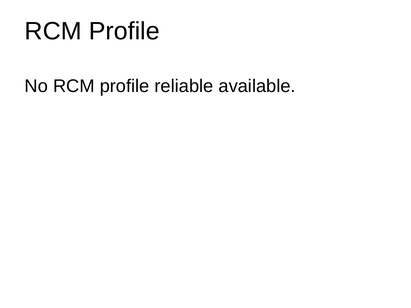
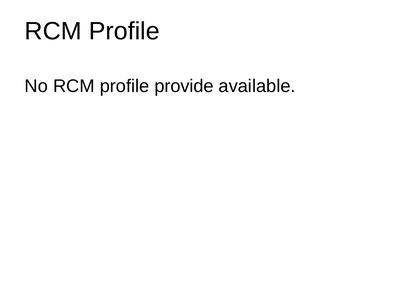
reliable: reliable -> provide (184, 86)
